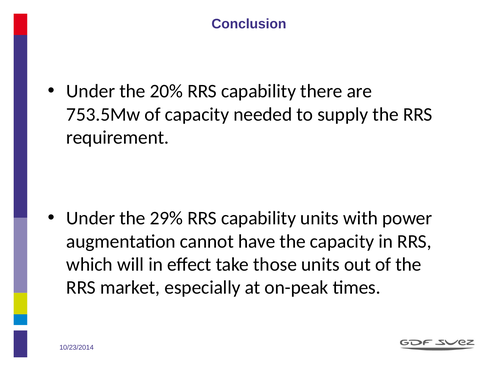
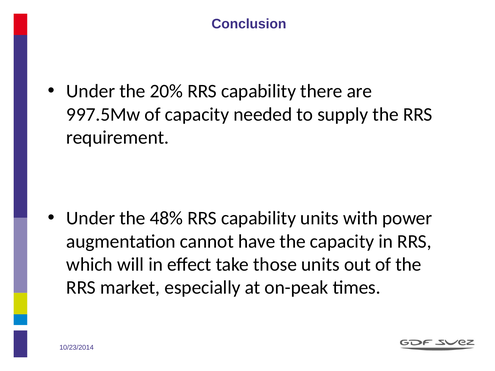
753.5Mw: 753.5Mw -> 997.5Mw (103, 114)
29%: 29% -> 48% (166, 218)
